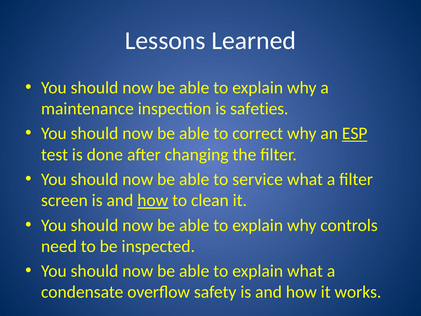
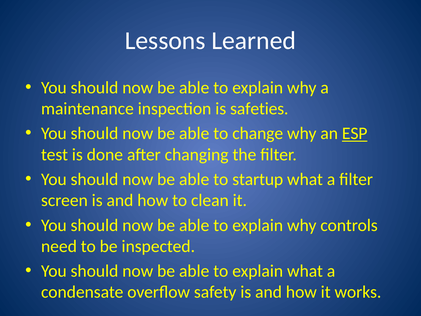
correct: correct -> change (258, 133)
service: service -> startup (258, 179)
how underline: present -> none (153, 200)
